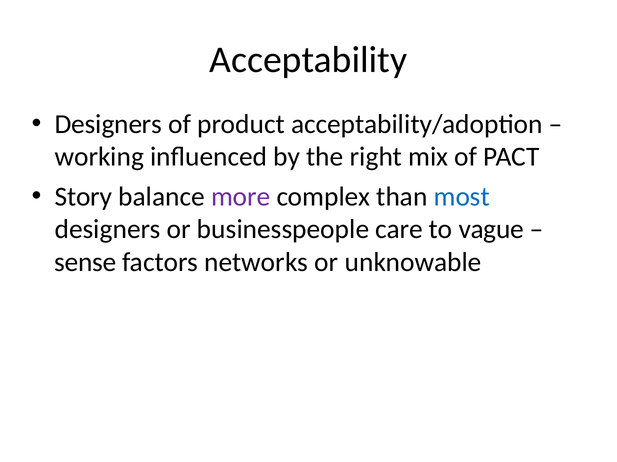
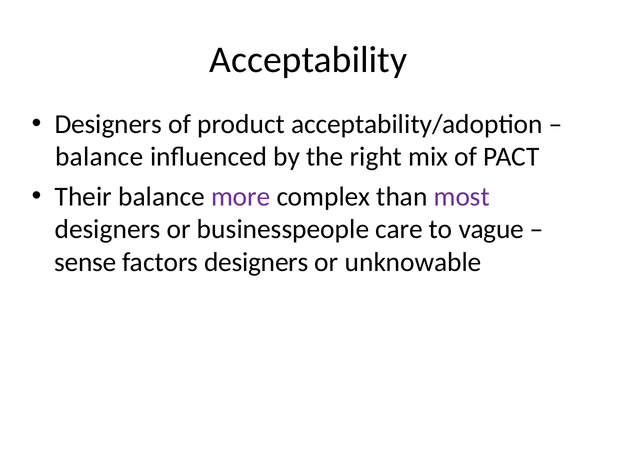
working: working -> balance (99, 157)
Story: Story -> Their (83, 197)
most colour: blue -> purple (462, 197)
factors networks: networks -> designers (256, 263)
